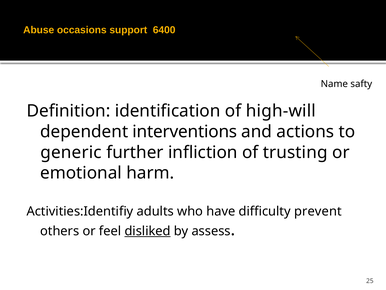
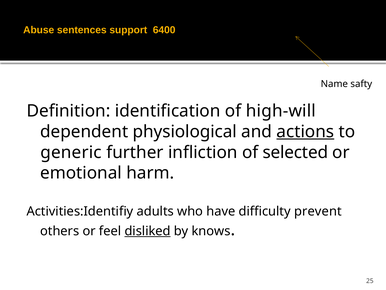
occasions: occasions -> sentences (82, 30)
interventions: interventions -> physiological (185, 131)
actions underline: none -> present (305, 131)
trusting: trusting -> selected (295, 152)
assess: assess -> knows (211, 231)
